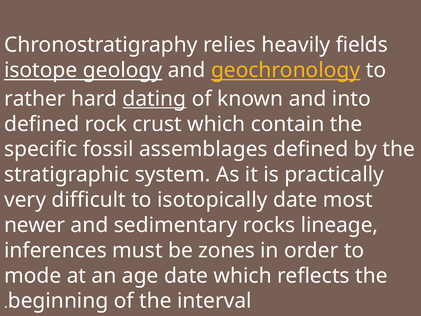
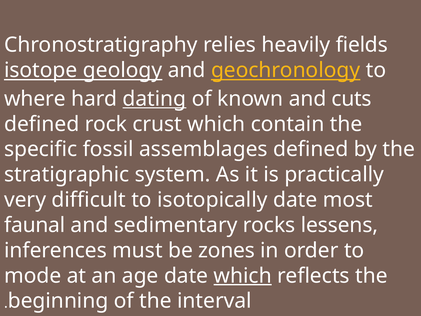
rather: rather -> where (35, 99)
into: into -> cuts (352, 99)
newer: newer -> faunal (35, 225)
lineage: lineage -> lessens (339, 225)
which underline: none -> present (243, 276)
